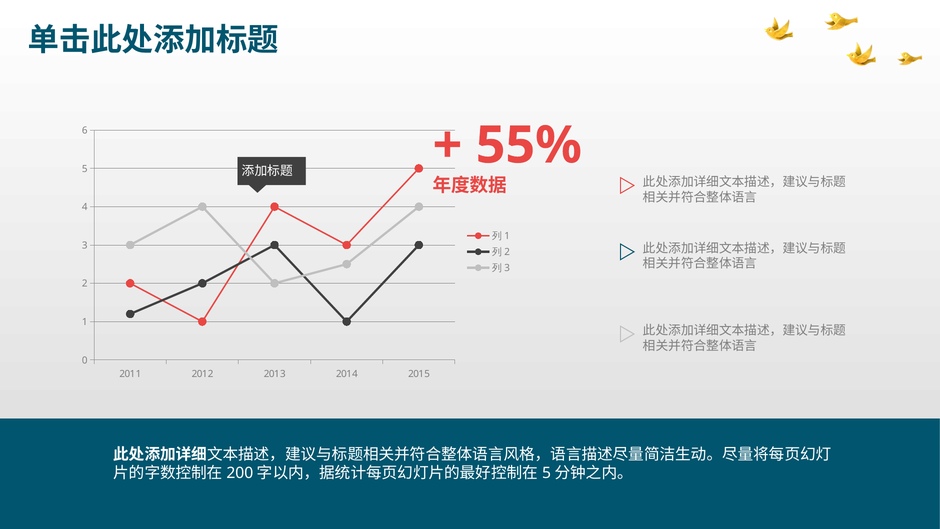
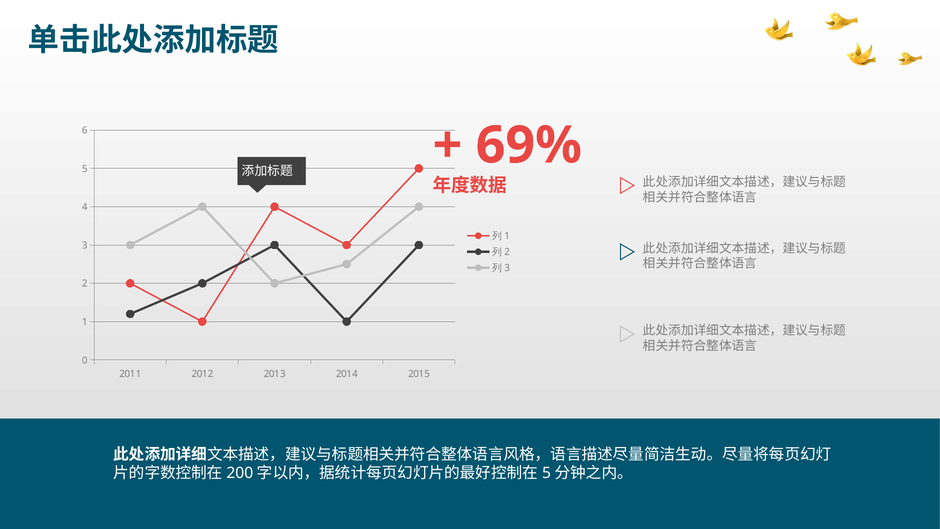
55%: 55% -> 69% (529, 145)
